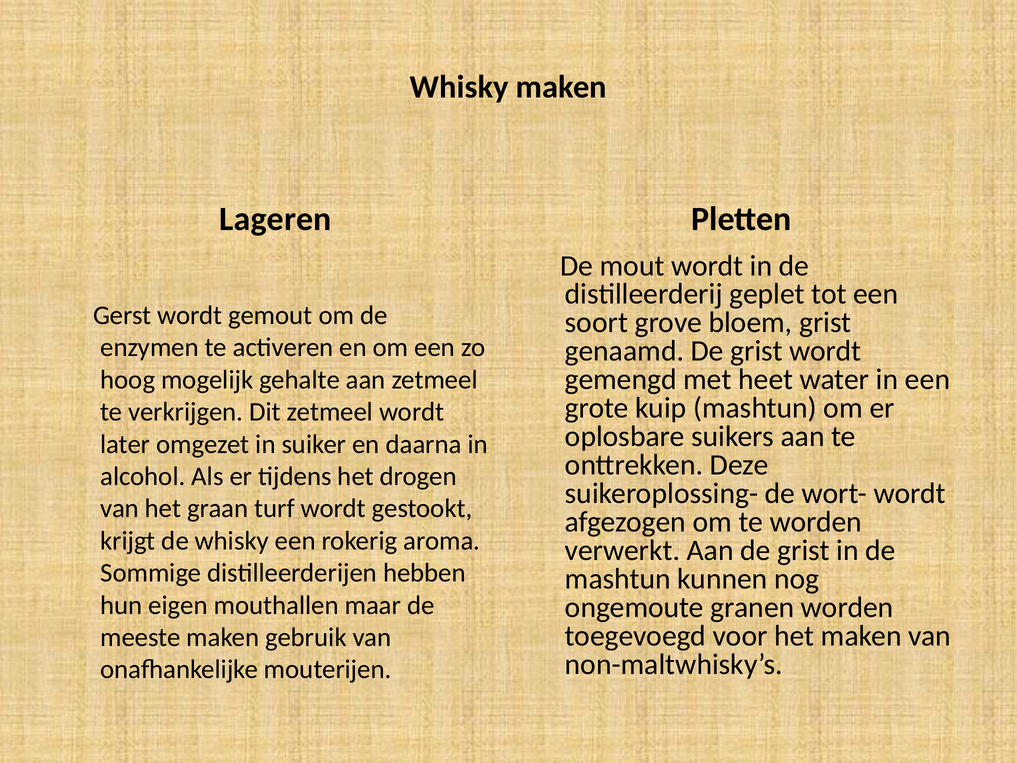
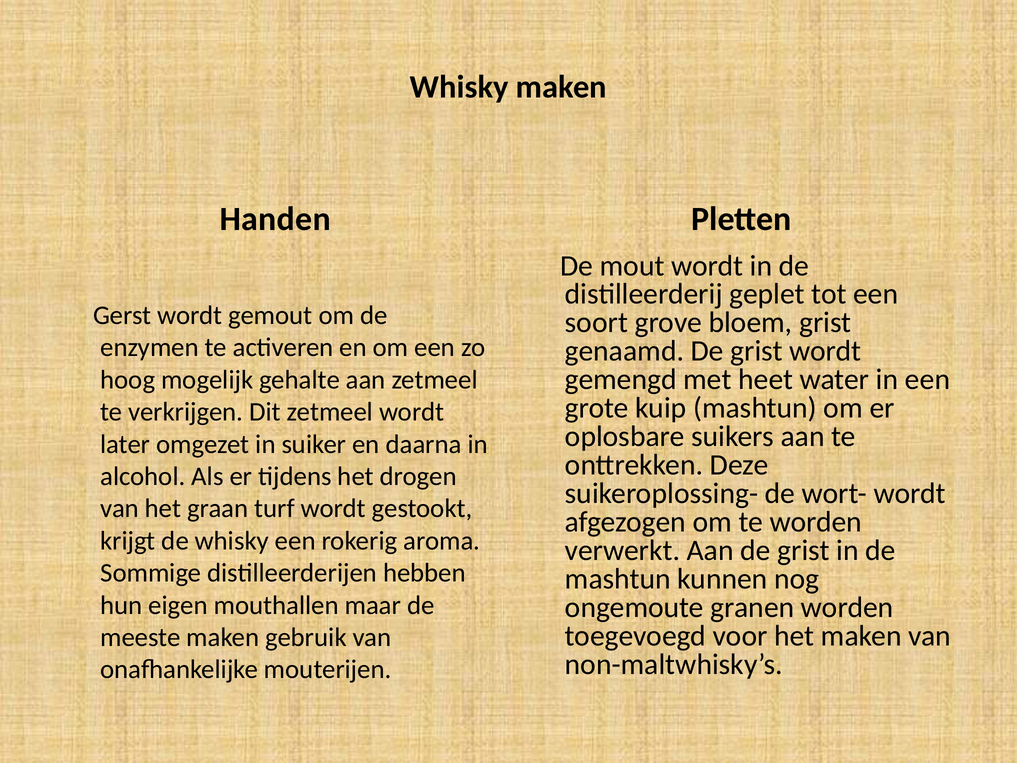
Lageren: Lageren -> Handen (275, 219)
